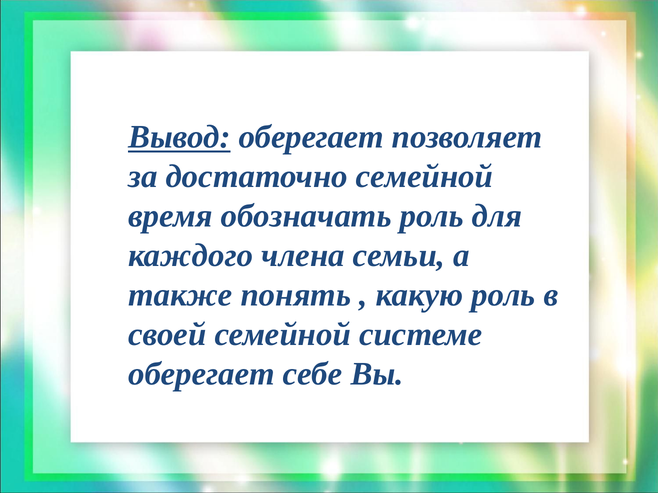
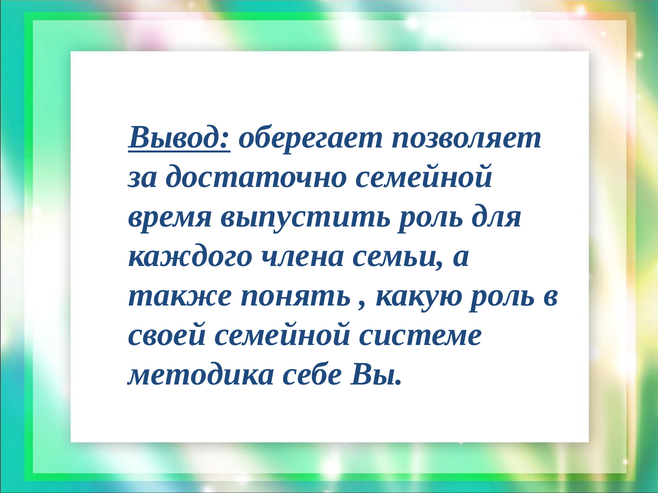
обозначать: обозначать -> выпустить (306, 216)
оберегает: оберегает -> методика (201, 374)
